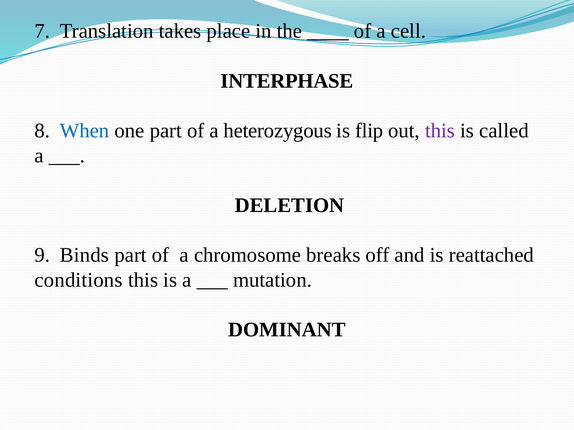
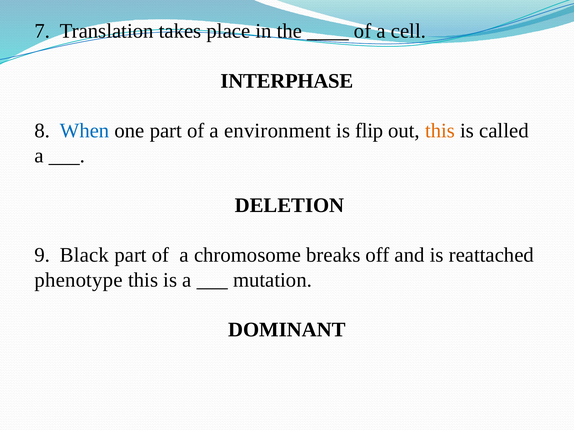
heterozygous: heterozygous -> environment (277, 131)
this colour: purple -> orange (440, 131)
Binds: Binds -> Black (84, 255)
conditions: conditions -> phenotype (79, 280)
